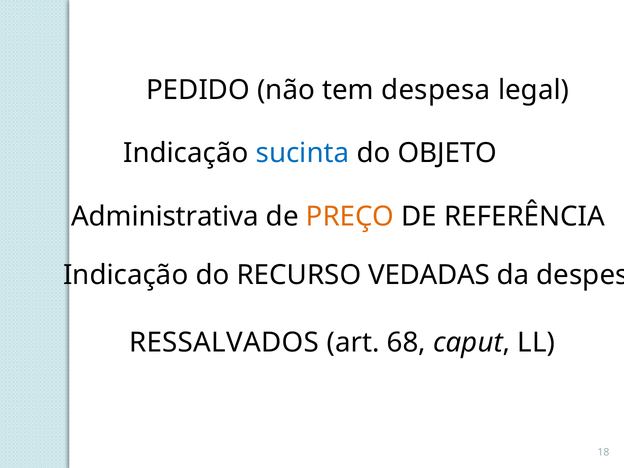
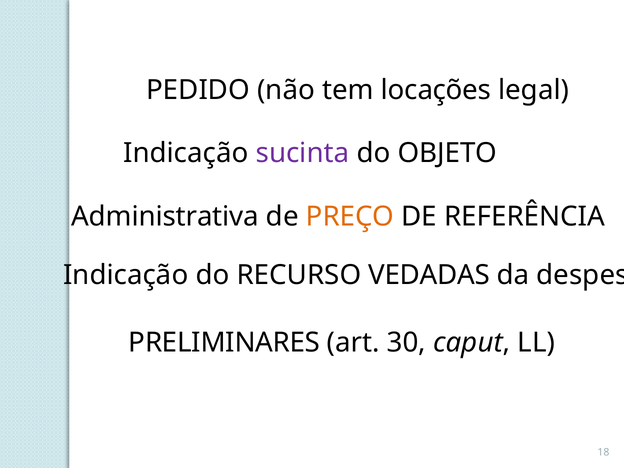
tem despesa: despesa -> locações (436, 90)
sucinta colour: blue -> purple (303, 153)
RESSALVADOS: RESSALVADOS -> PRELIMINARES (224, 342)
68: 68 -> 30 (406, 342)
